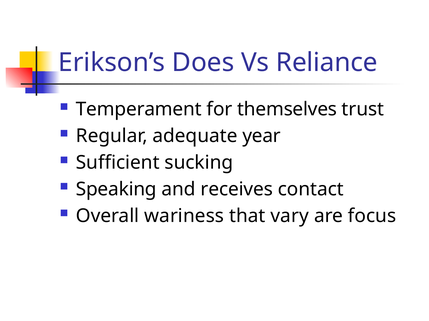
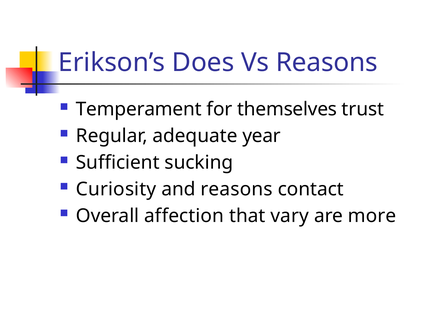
Vs Reliance: Reliance -> Reasons (327, 63)
Speaking: Speaking -> Curiosity (116, 190)
and receives: receives -> reasons (237, 190)
wariness: wariness -> affection (184, 216)
focus: focus -> more (372, 216)
